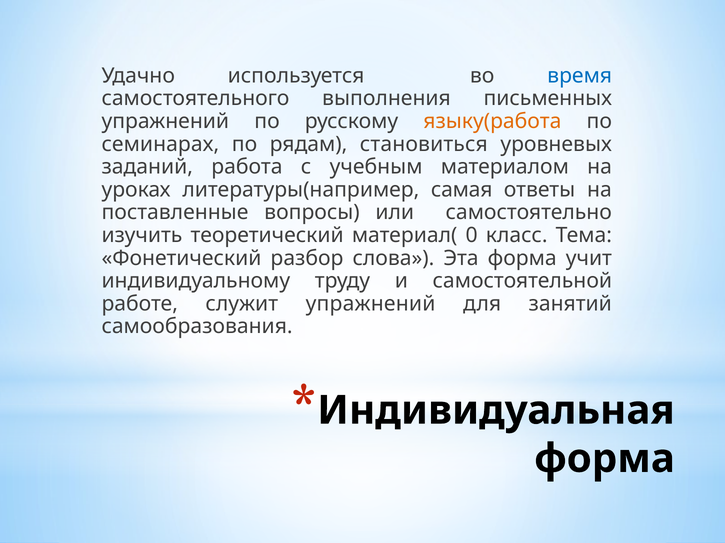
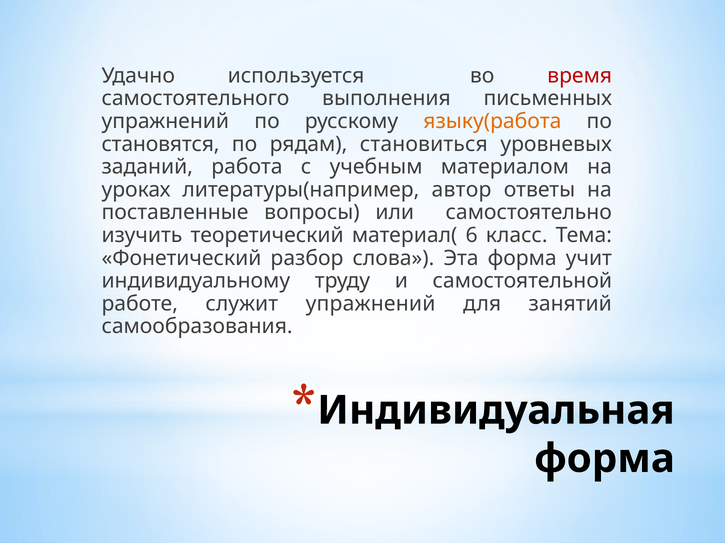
время colour: blue -> red (580, 76)
семинарах: семинарах -> становятся (160, 144)
самая: самая -> автор (461, 190)
0: 0 -> 6 (472, 236)
